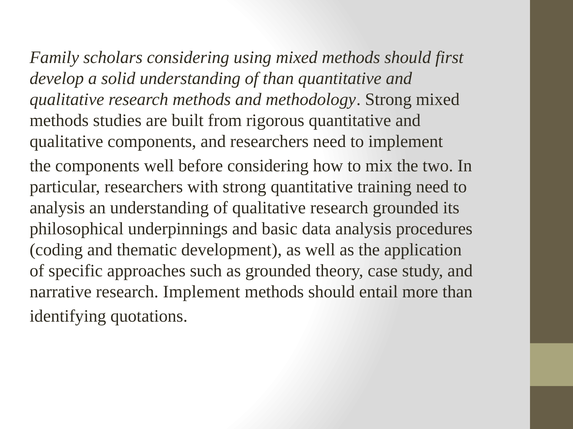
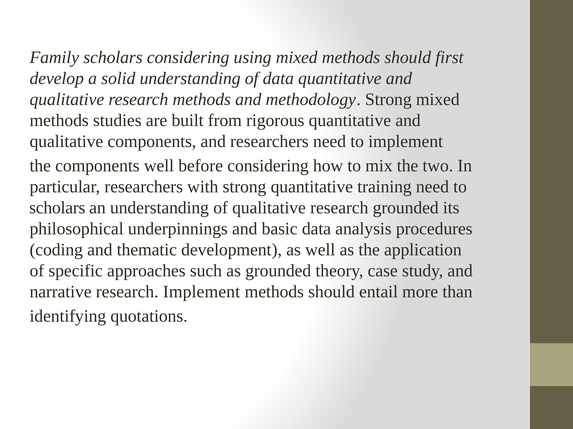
of than: than -> data (278, 79)
analysis: analysis -> scholars (57, 208)
